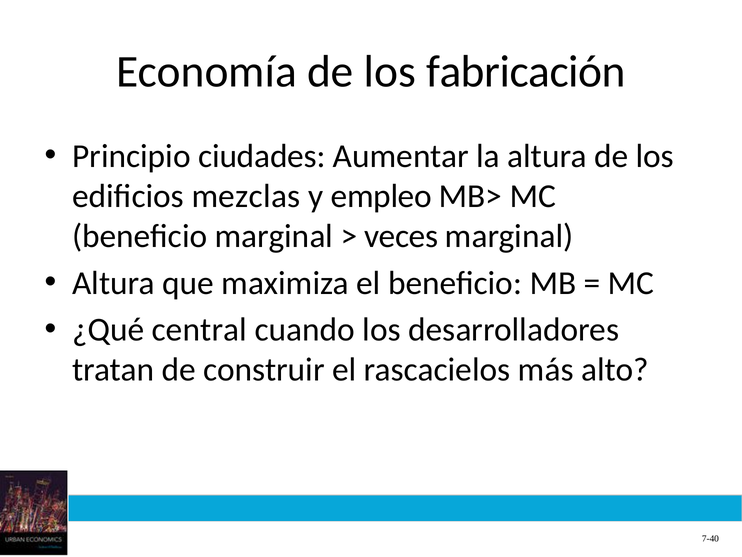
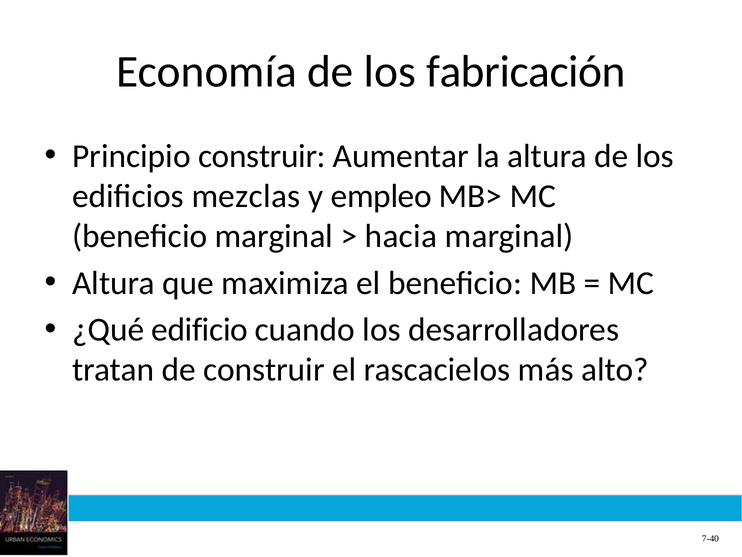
Principio ciudades: ciudades -> construir (262, 156)
veces: veces -> hacia (401, 236)
central: central -> edificio (200, 330)
